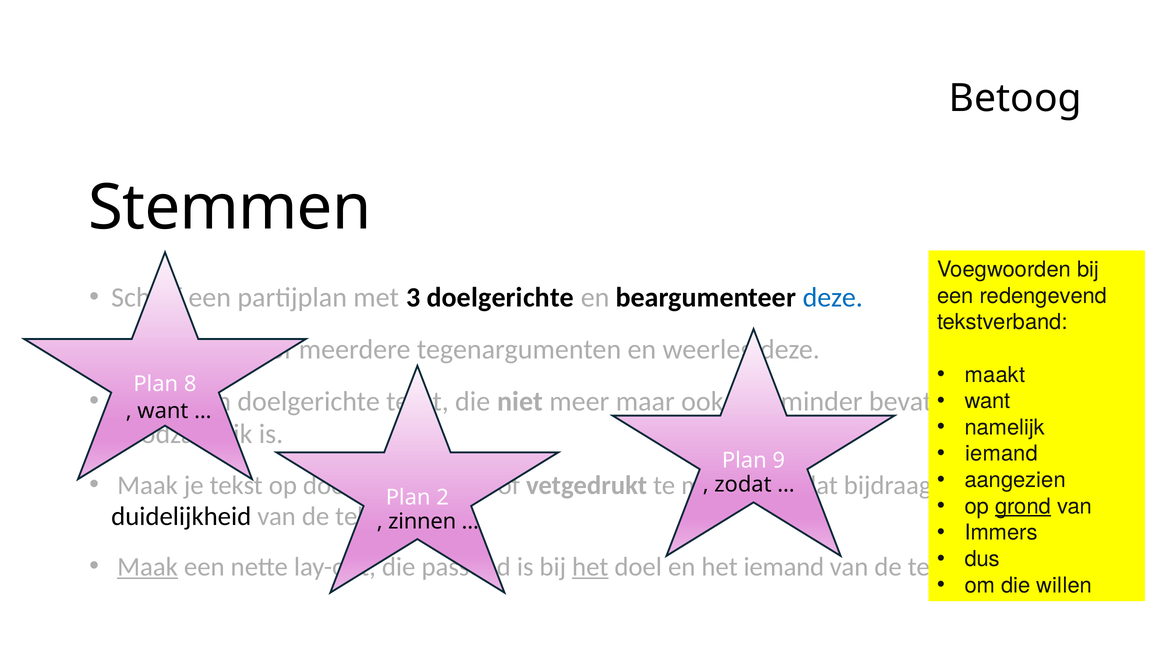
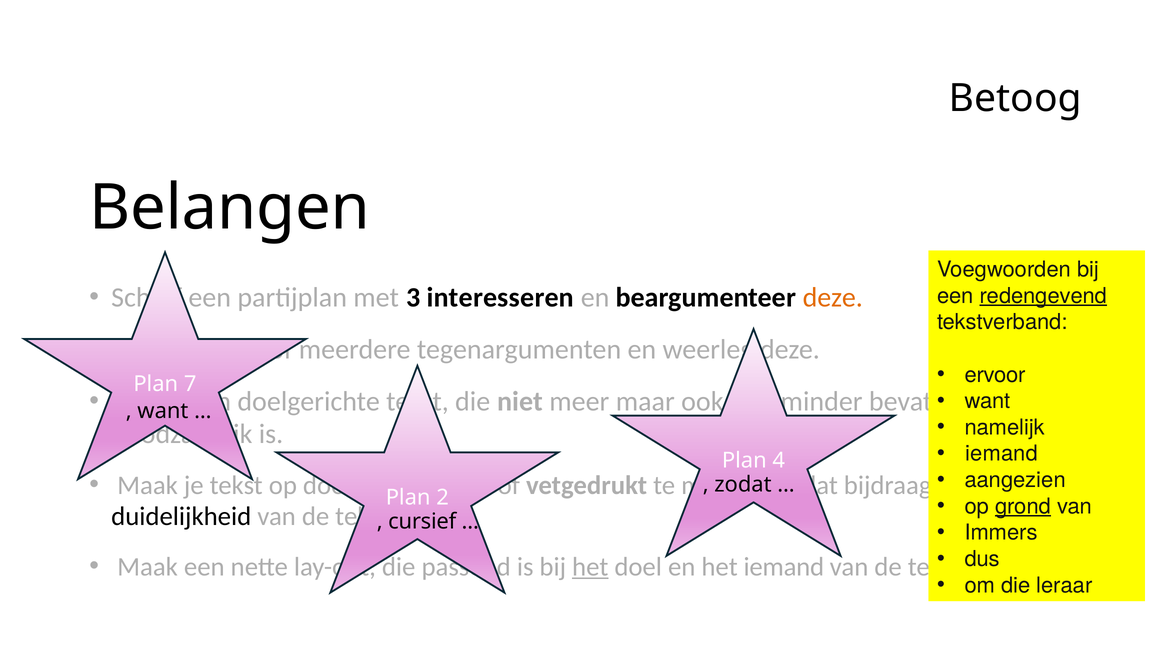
Stemmen: Stemmen -> Belangen (230, 208)
3 doelgerichte: doelgerichte -> interesseren (500, 298)
deze colour: blue -> orange (833, 298)
redengevend underline: none -> present (1043, 296)
maakt: maakt -> ervoor (995, 375)
8: 8 -> 7 (190, 384)
9: 9 -> 4 (779, 461)
zinnen: zinnen -> cursief (422, 522)
Maak underline: present -> none (148, 567)
willen: willen -> leraar (1064, 586)
